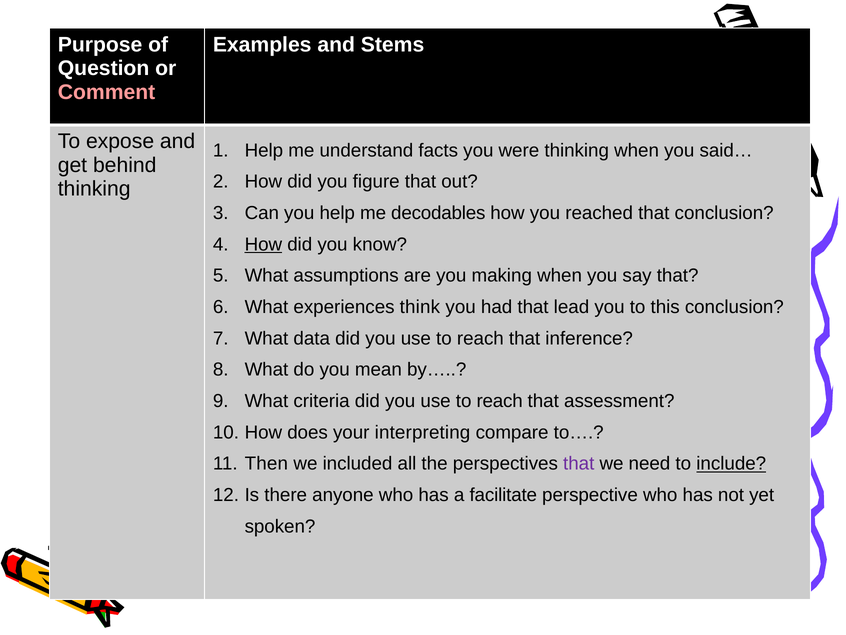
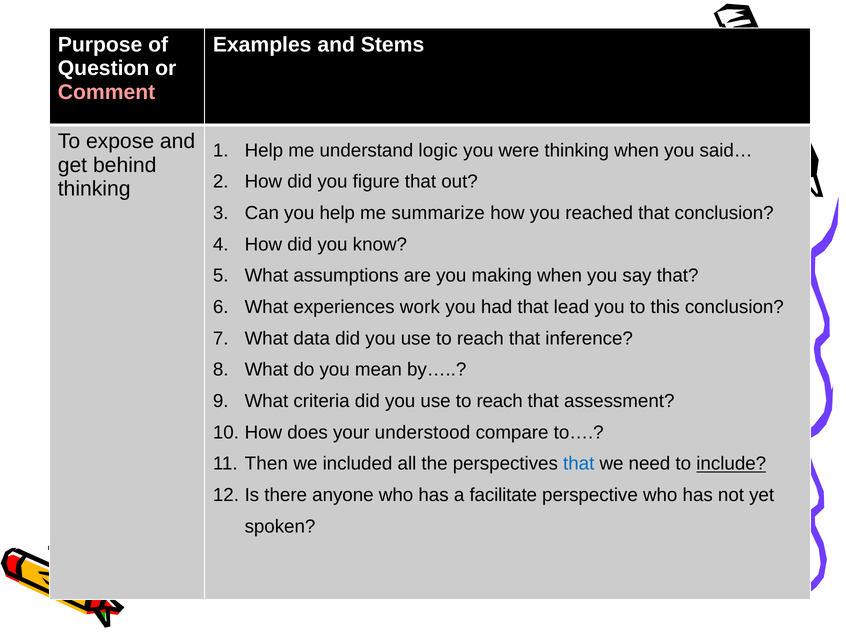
facts: facts -> logic (438, 150)
decodables: decodables -> summarize (438, 213)
How underline: present -> none (263, 244)
think: think -> work (420, 307)
interpreting: interpreting -> understood (423, 432)
that colour: purple -> blue (579, 463)
